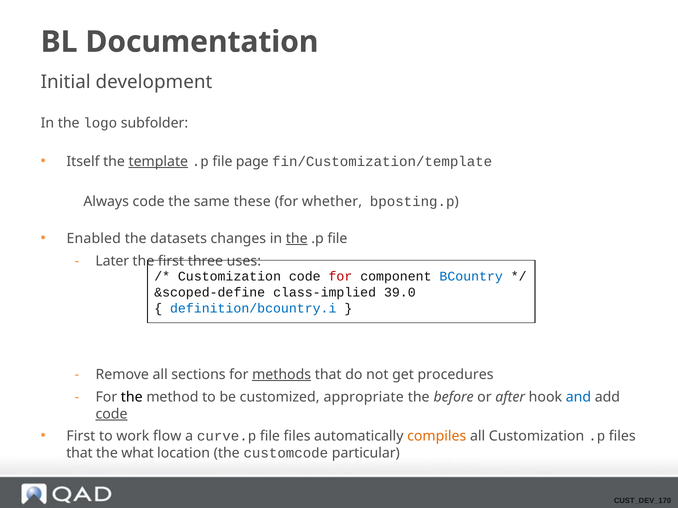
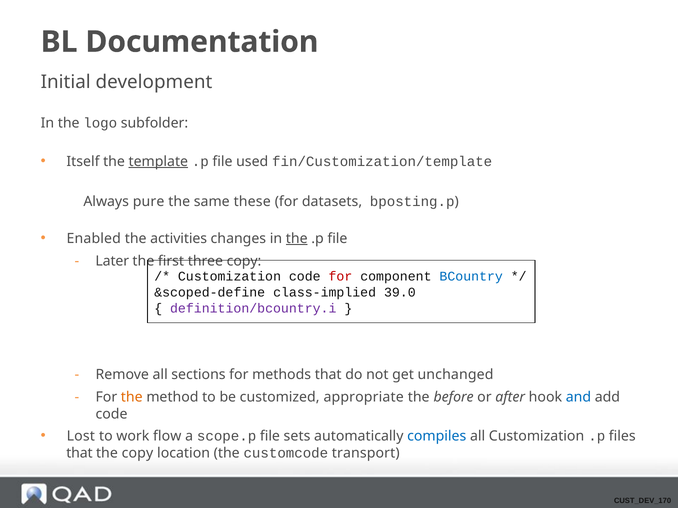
page: page -> used (252, 162)
Always code: code -> pure (149, 202)
whether: whether -> datasets (332, 202)
datasets: datasets -> activities (179, 239)
three uses: uses -> copy (244, 261)
definition/bcountry.i colour: blue -> purple (253, 309)
methods underline: present -> none (282, 375)
procedures: procedures -> unchanged (455, 375)
the colour: black -> orange (132, 397)
code underline: present -> none (112, 414)
First: First -> Lost (81, 436)
curve.p: curve.p -> scope.p (227, 436)
file files: files -> sets (297, 436)
compiles colour: orange -> blue (437, 436)
the what: what -> copy (137, 453)
particular: particular -> transport (366, 453)
